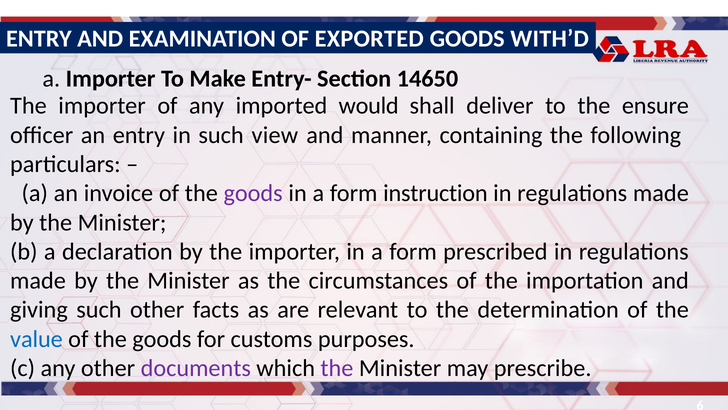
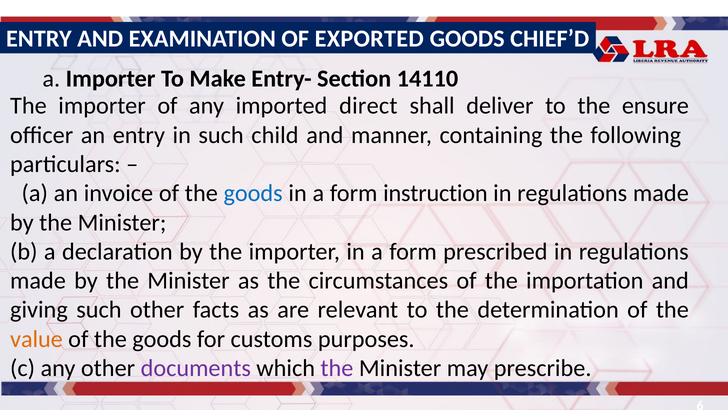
WITH’D: WITH’D -> CHIEF’D (550, 39)
14650: 14650 -> 14110 (427, 79)
would: would -> direct (368, 106)
view: view -> child (275, 135)
goods colour: purple -> blue (253, 193)
value colour: blue -> orange (36, 339)
